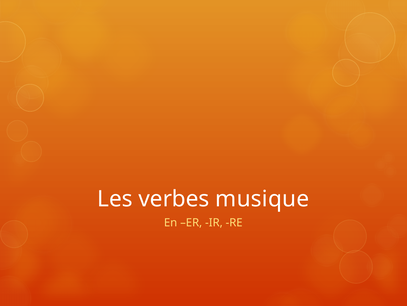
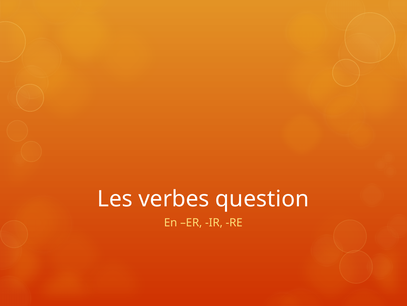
musique: musique -> question (262, 199)
